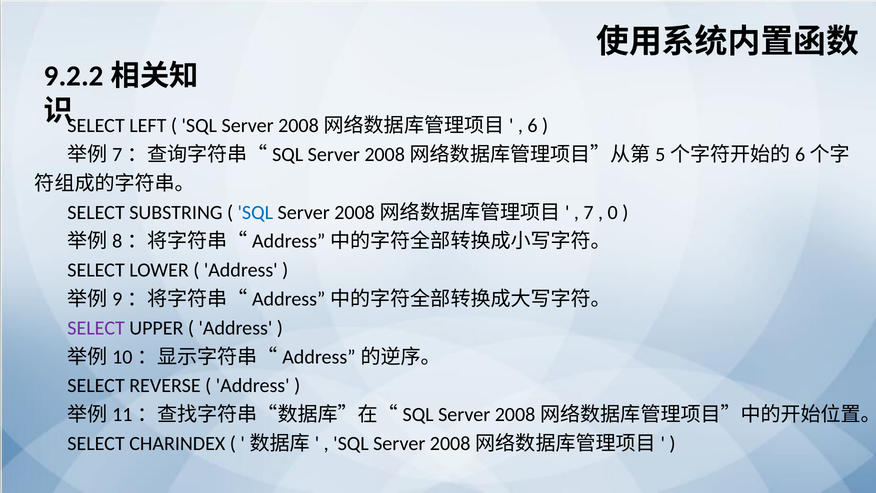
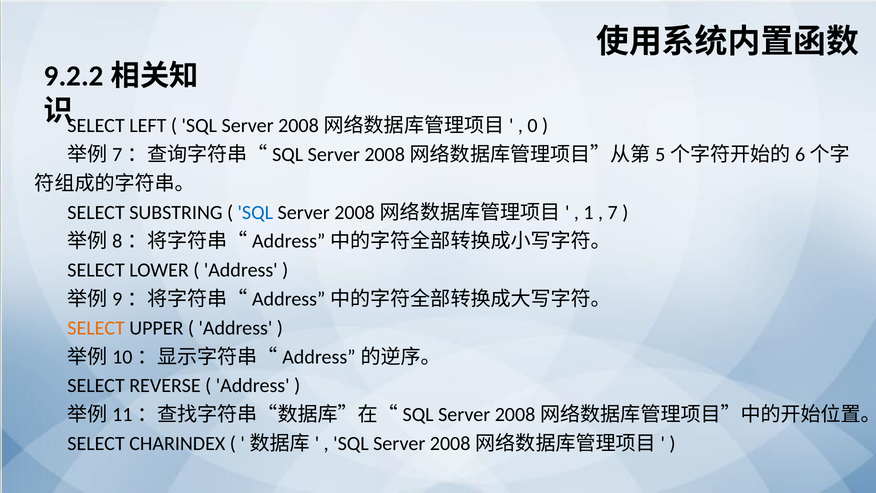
6: 6 -> 0 (532, 126)
7: 7 -> 1 (589, 212)
0: 0 -> 7 (613, 212)
SELECT colour: purple -> orange (96, 328)
